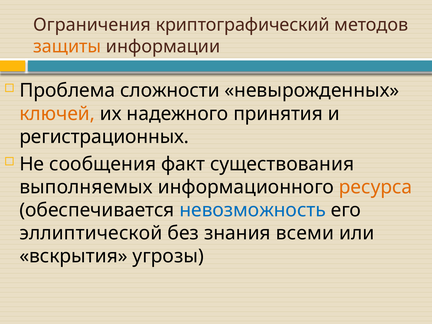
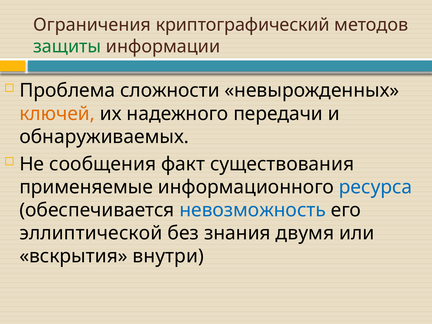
защиты colour: orange -> green (67, 47)
принятия: принятия -> передачи (278, 114)
регистрационных: регистрационных -> обнаруживаемых (104, 137)
выполняемых: выполняемых -> применяемые (86, 187)
ресурса colour: orange -> blue (376, 187)
всеми: всеми -> двумя (305, 233)
угрозы: угрозы -> внутри (168, 256)
